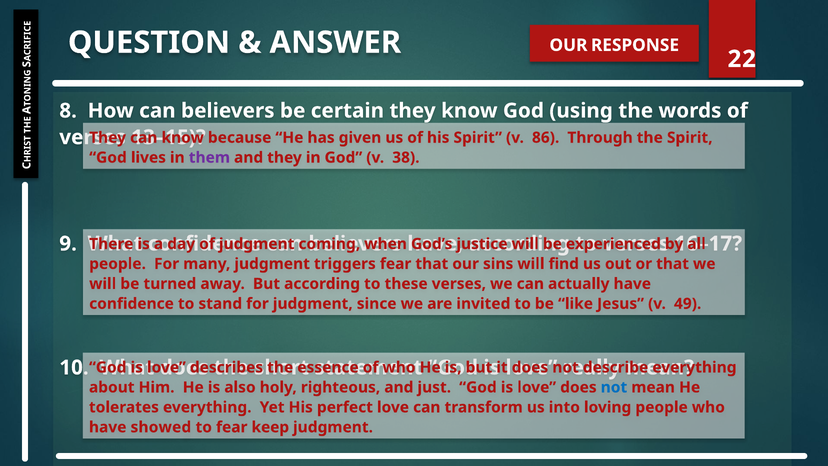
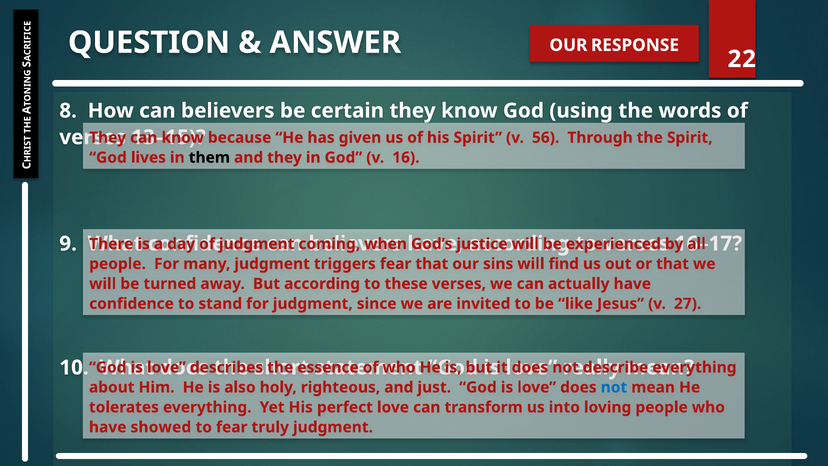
86: 86 -> 56 (546, 138)
them colour: purple -> black (209, 157)
38: 38 -> 16 (406, 157)
49: 49 -> 27 (688, 304)
keep: keep -> truly (270, 427)
